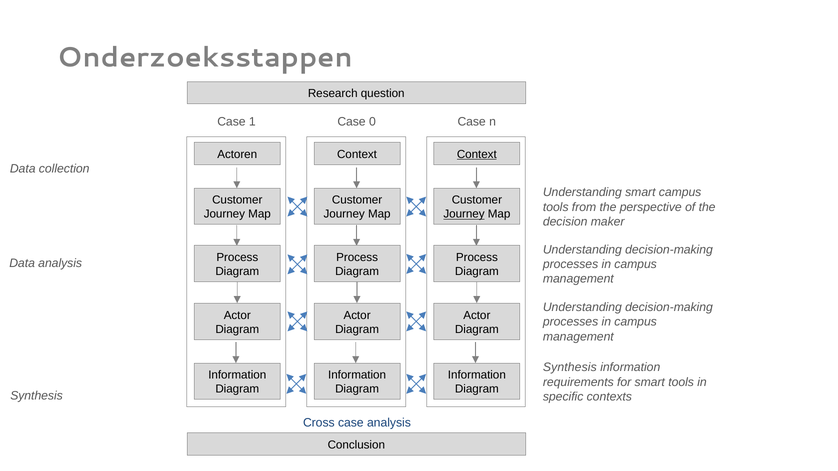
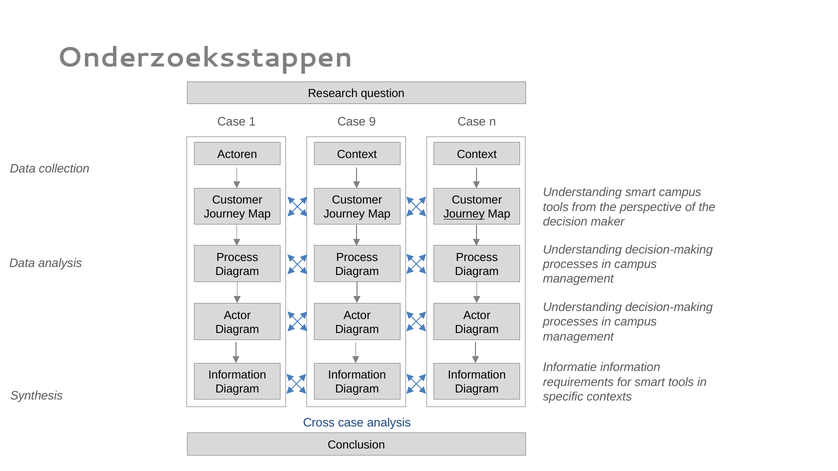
0: 0 -> 9 (372, 122)
Context underline: present -> none (477, 155)
Synthesis: Synthesis -> Informatie (570, 368)
